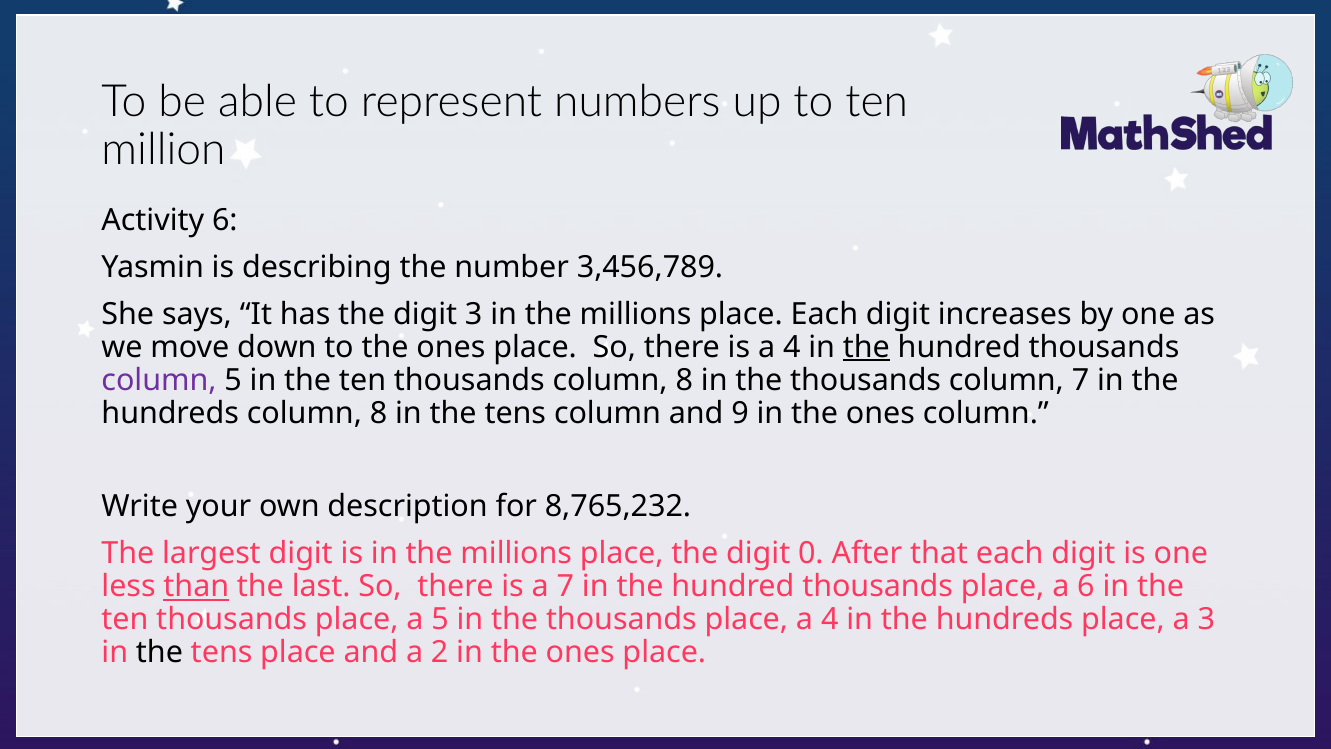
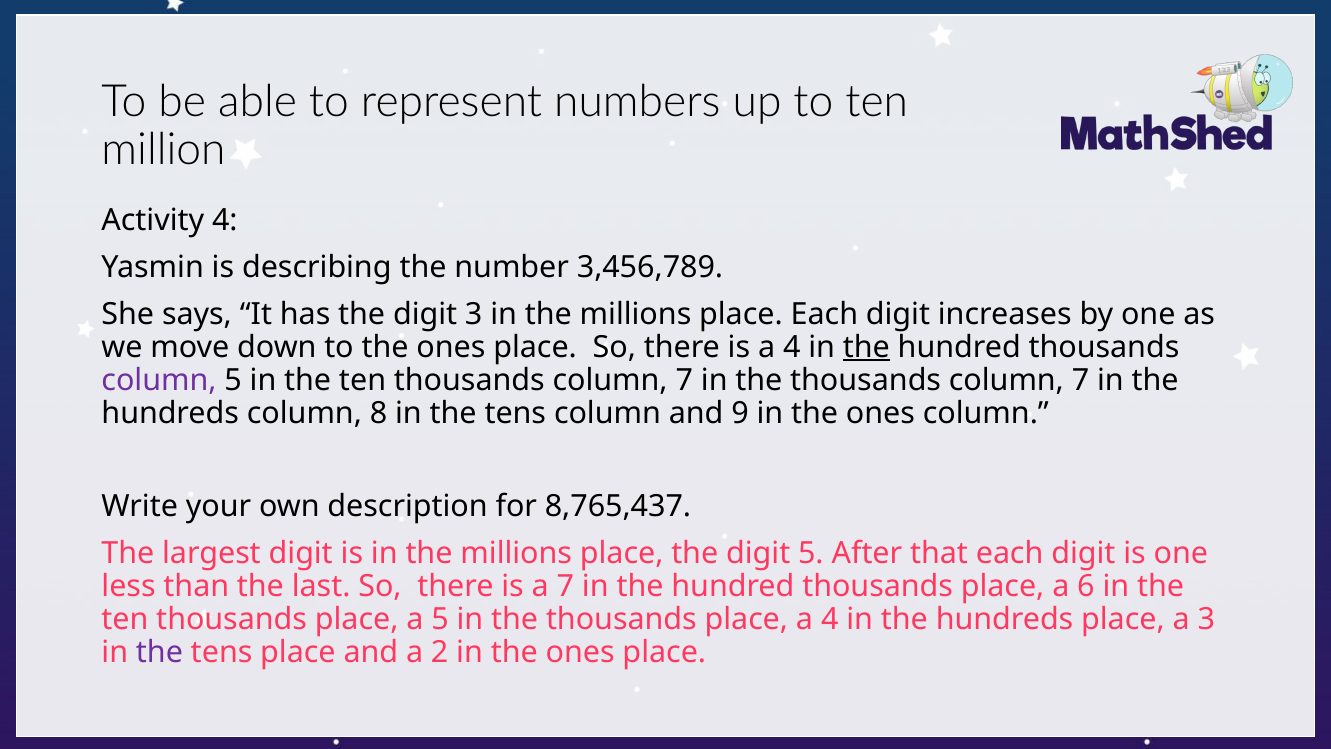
Activity 6: 6 -> 4 (225, 221)
ten thousands column 8: 8 -> 7 (684, 380)
8,765,232: 8,765,232 -> 8,765,437 (618, 507)
digit 0: 0 -> 5 (811, 553)
than underline: present -> none (196, 586)
the colour: black -> purple (159, 652)
